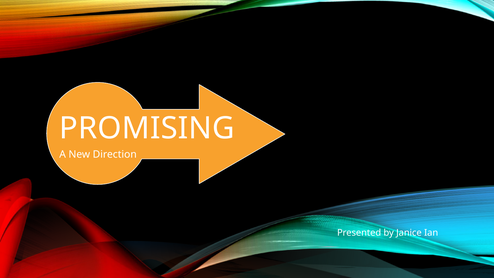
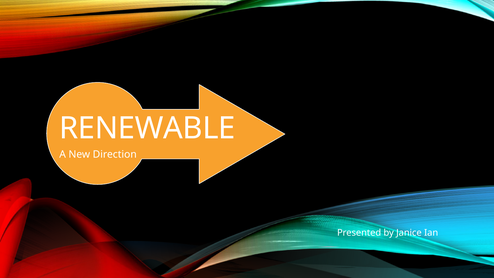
PROMISING: PROMISING -> RENEWABLE (147, 128)
